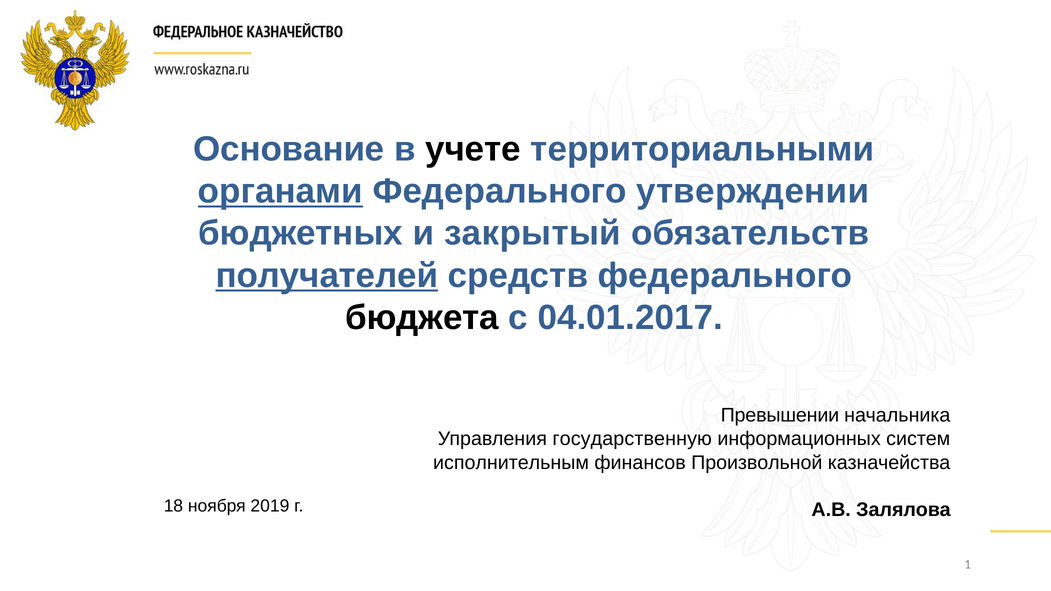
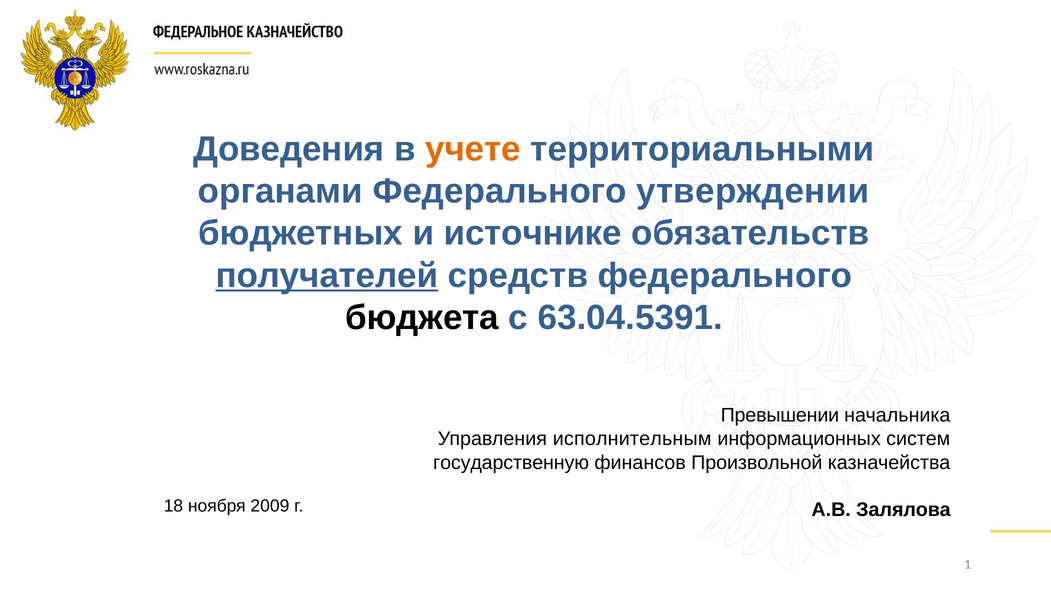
Основание: Основание -> Доведения (289, 149)
учете colour: black -> orange (473, 149)
органами underline: present -> none (280, 191)
закрытый: закрытый -> источнике (533, 234)
04.01.2017: 04.01.2017 -> 63.04.5391 (630, 318)
государственную: государственную -> исполнительным (632, 439)
исполнительным: исполнительным -> государственную (511, 463)
2019: 2019 -> 2009 (270, 506)
